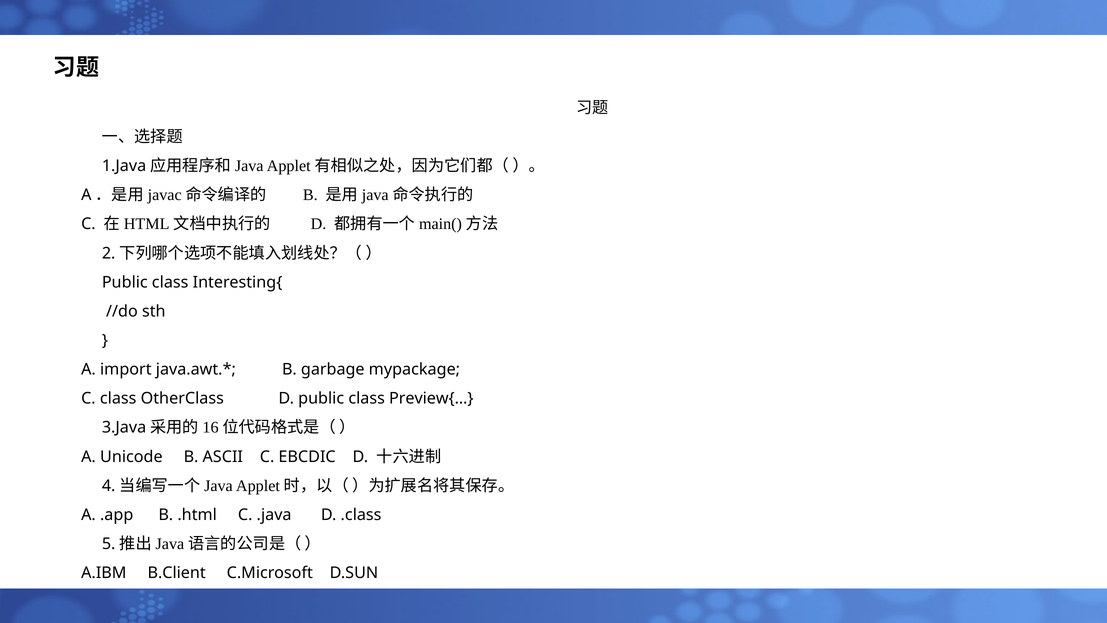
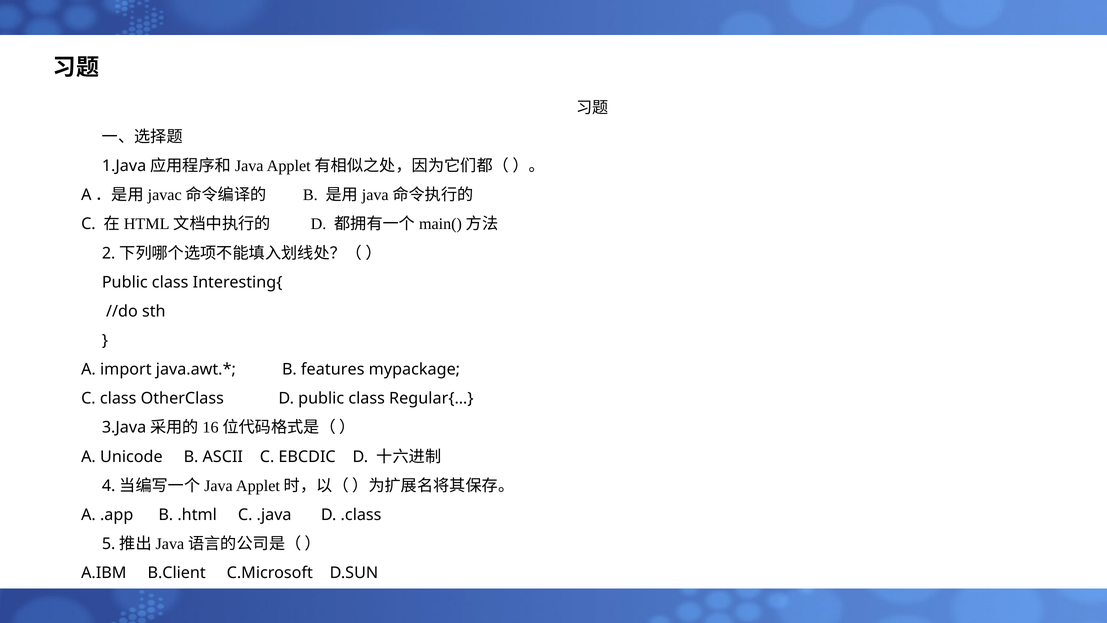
garbage: garbage -> features (333, 369)
Preview{…: Preview{… -> Regular{… (431, 398)
